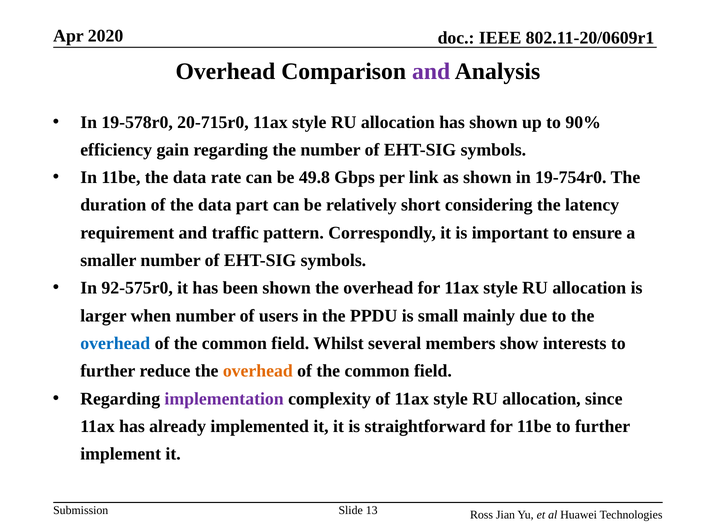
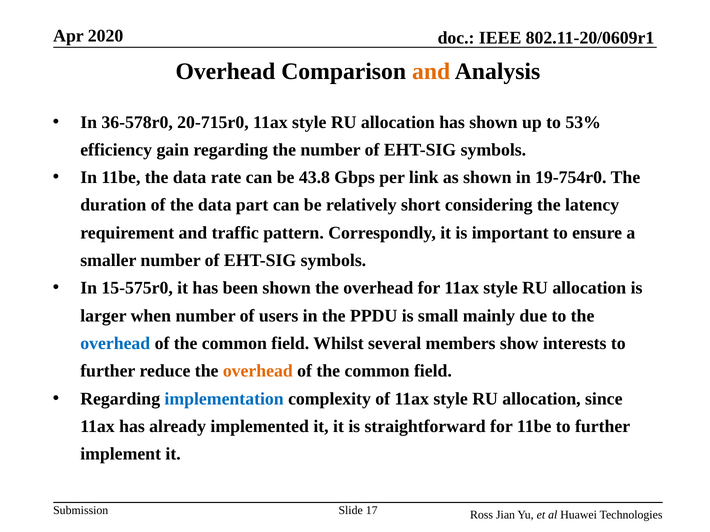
and colour: purple -> orange (431, 71)
19-578r0: 19-578r0 -> 36-578r0 (137, 122)
90%: 90% -> 53% (583, 122)
49.8: 49.8 -> 43.8 (314, 178)
92-575r0: 92-575r0 -> 15-575r0 (137, 288)
implementation colour: purple -> blue (224, 399)
13: 13 -> 17 (372, 511)
